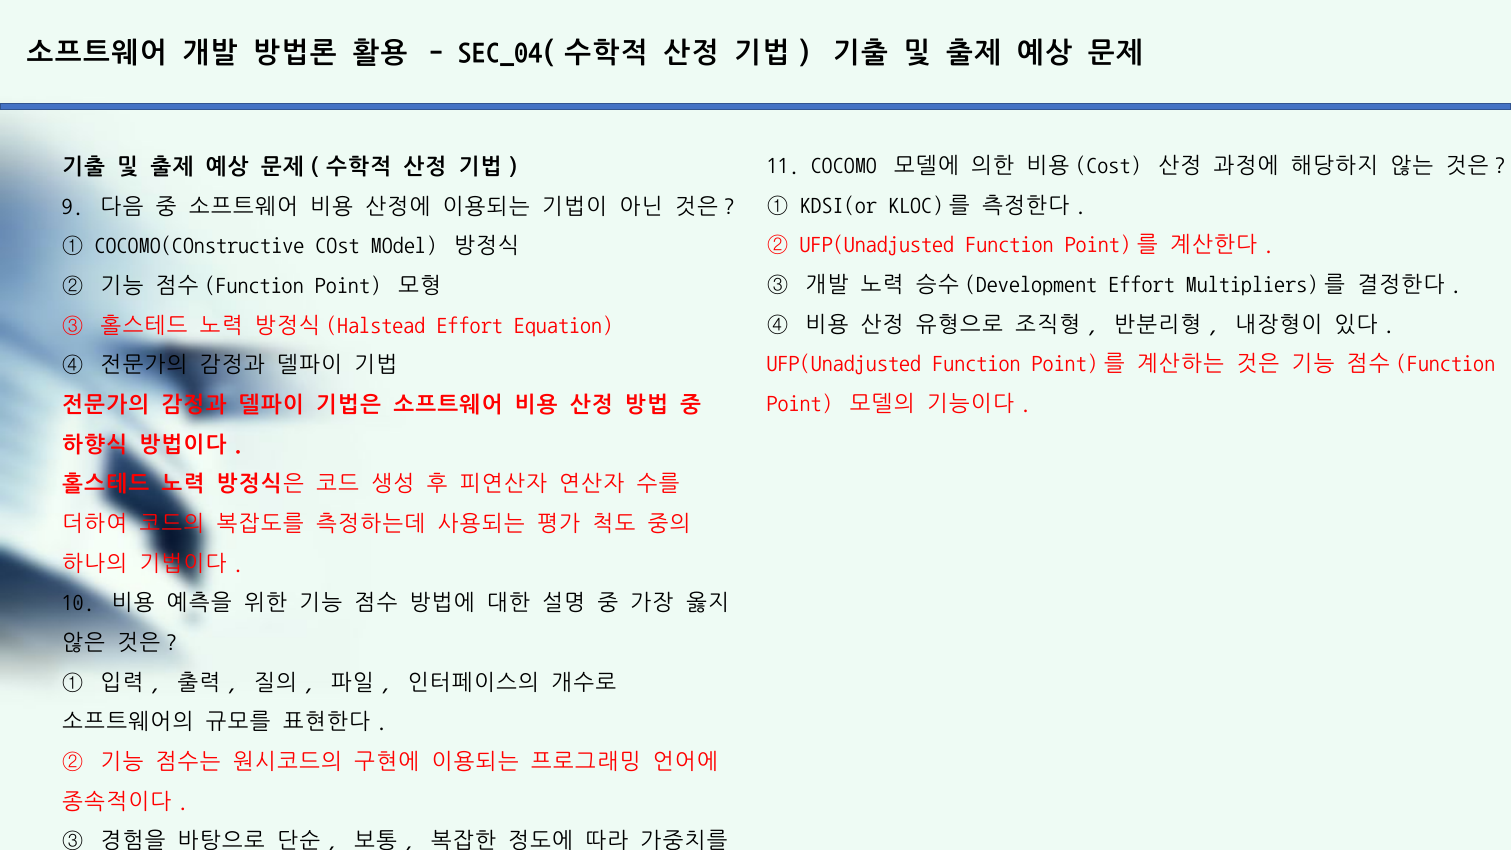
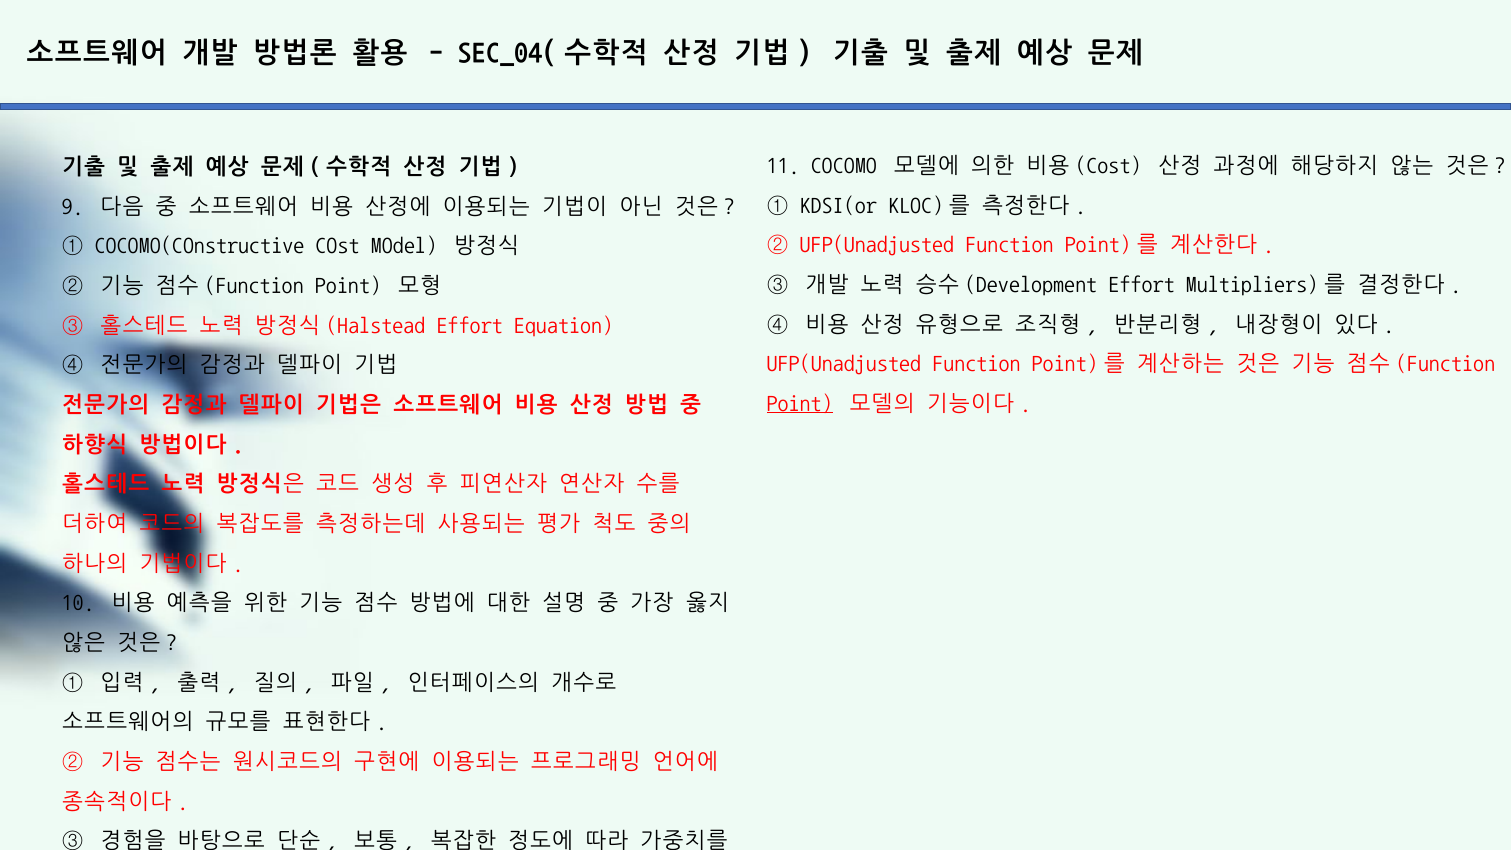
Point underline: none -> present (800, 403)
